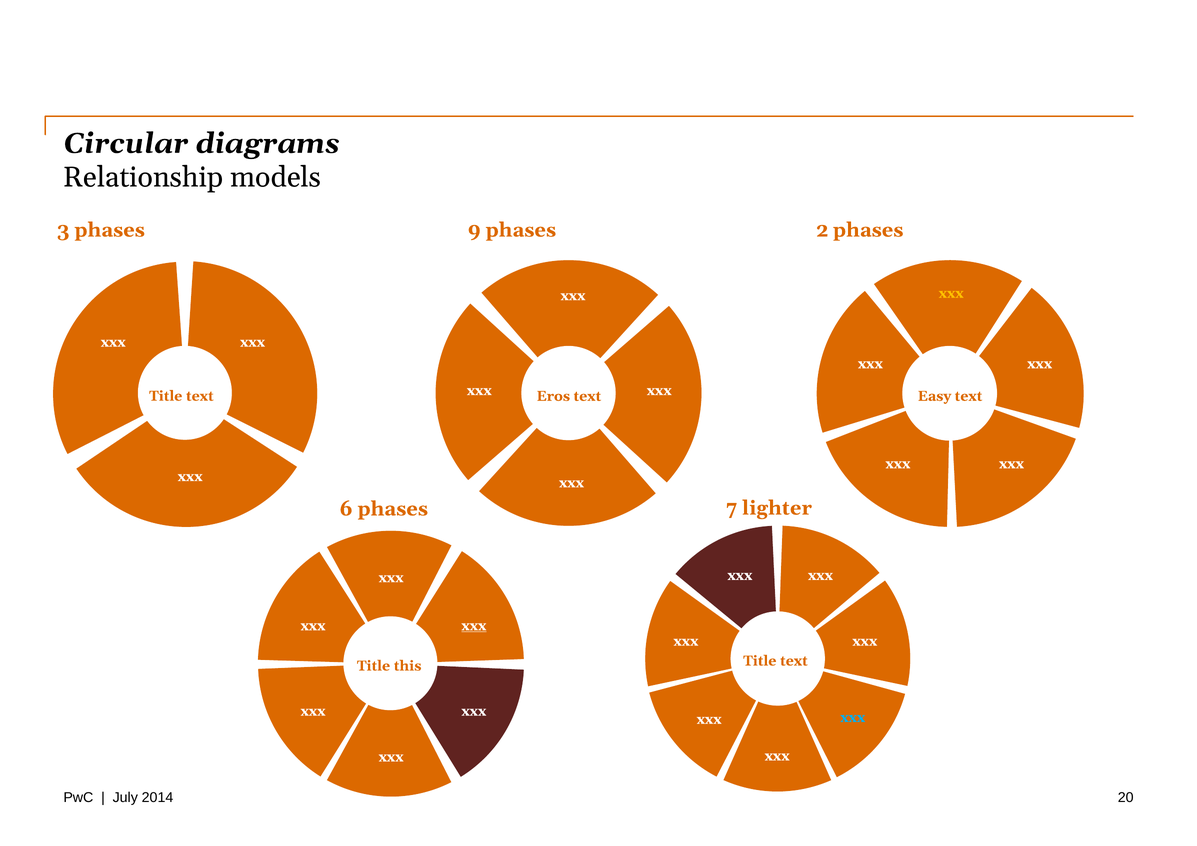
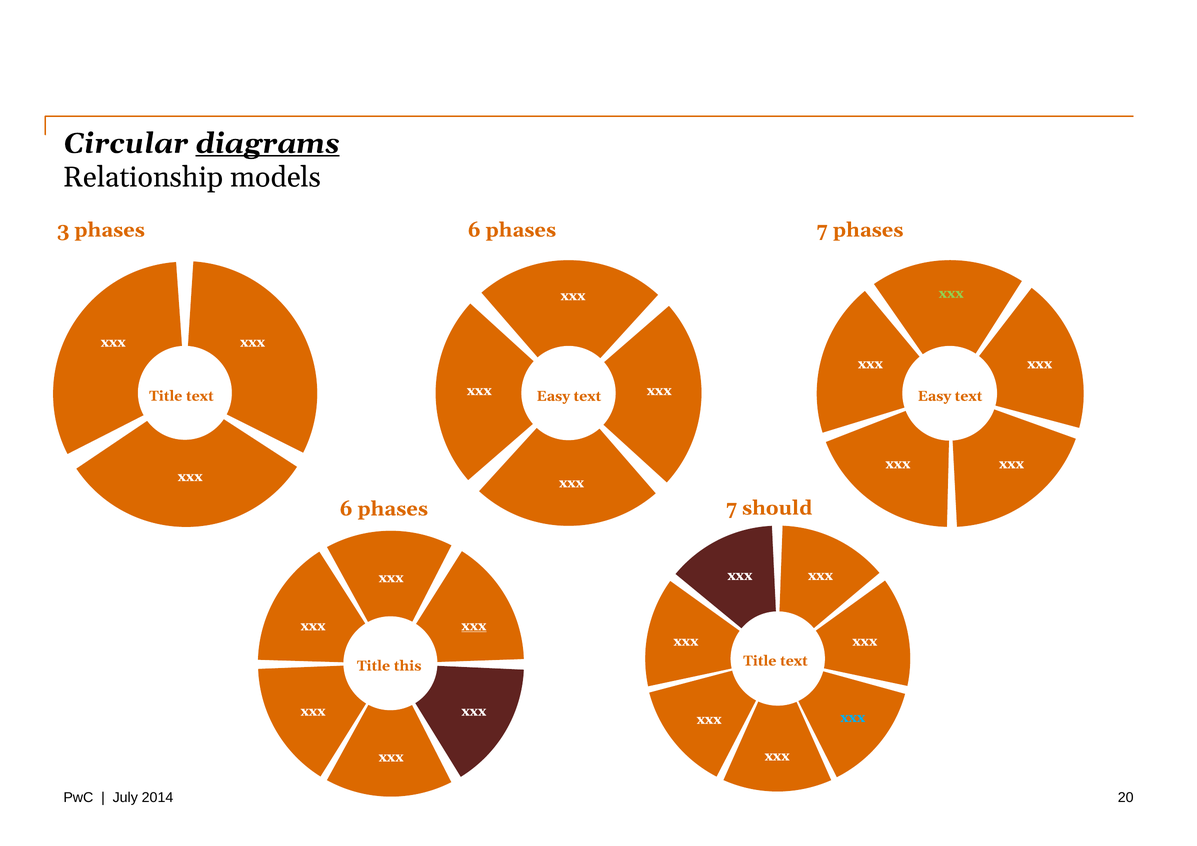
diagrams underline: none -> present (268, 144)
phases 9: 9 -> 6 (474, 230)
2: 2 -> 7 (822, 230)
xxx colour: yellow -> light green (951, 293)
text Eros: Eros -> Easy (553, 396)
lighter: lighter -> should (777, 508)
